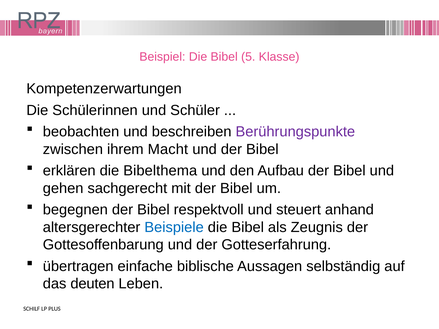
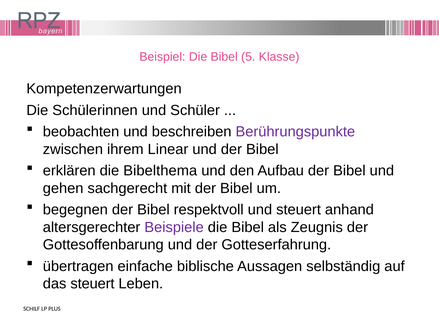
Macht: Macht -> Linear (168, 149)
Beispiele colour: blue -> purple (174, 227)
das deuten: deuten -> steuert (92, 284)
